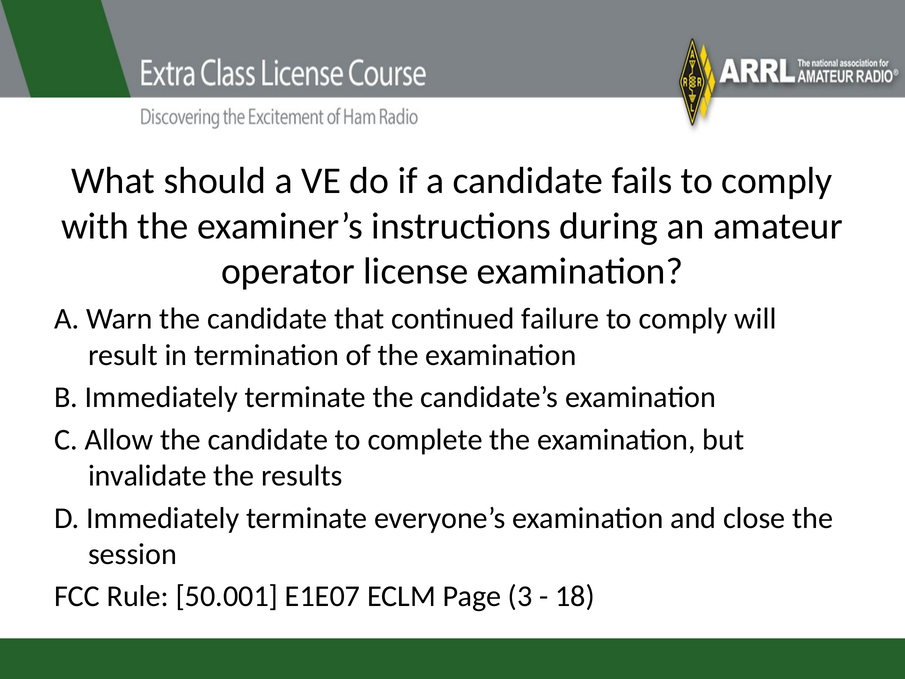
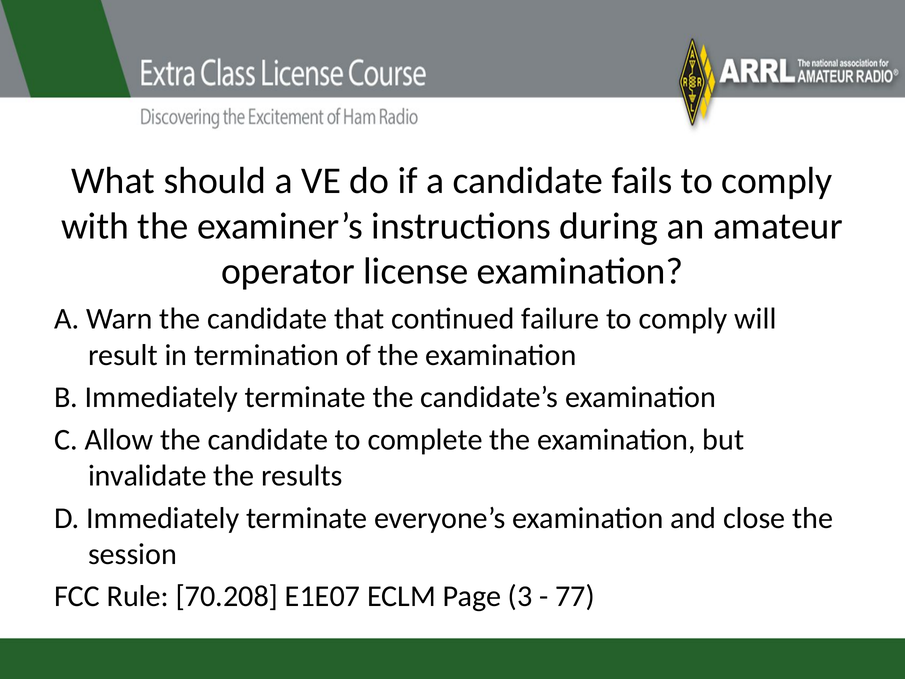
50.001: 50.001 -> 70.208 (227, 596)
18: 18 -> 77 (575, 596)
